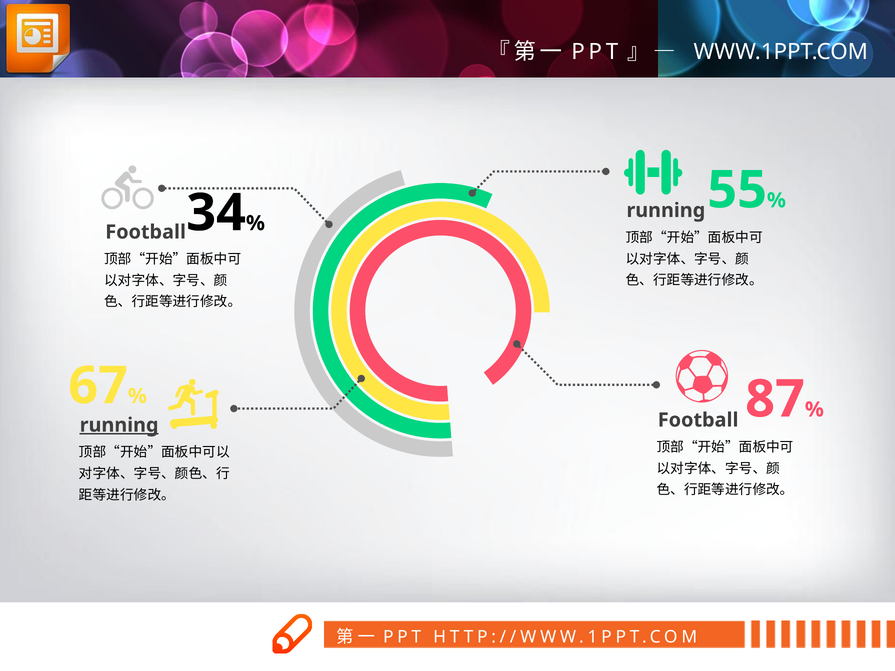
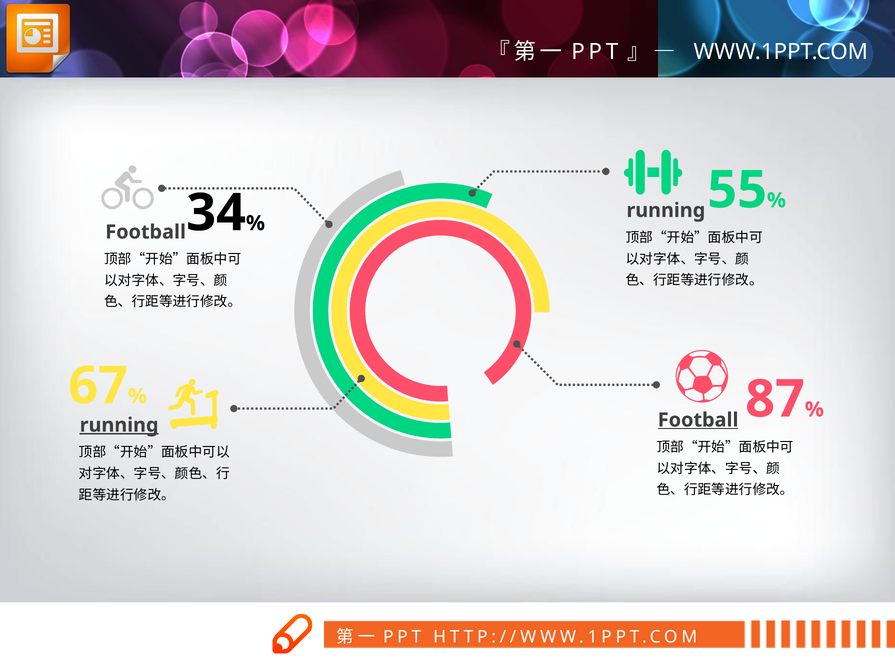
Football underline: none -> present (698, 420)
